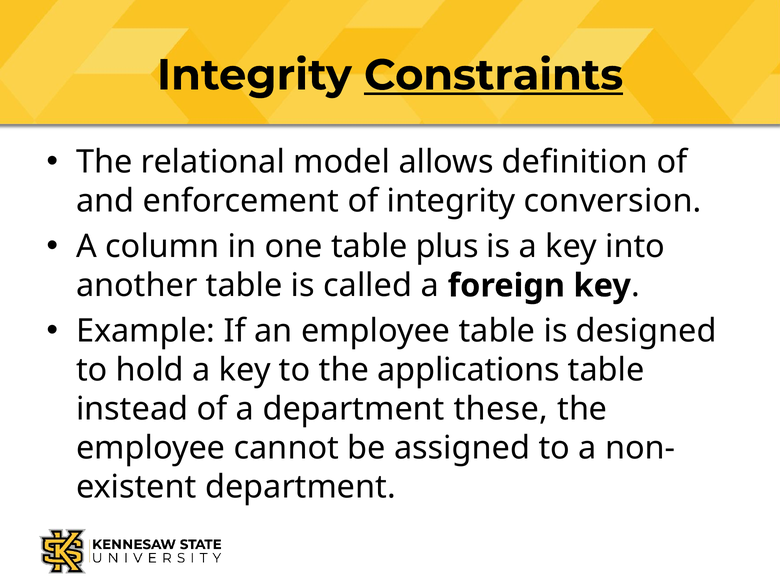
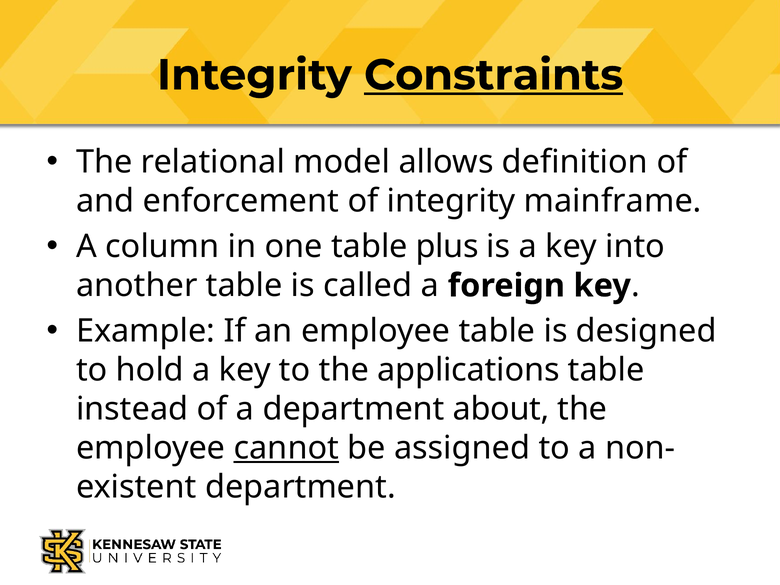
conversion: conversion -> mainframe (613, 201)
these: these -> about (501, 409)
cannot underline: none -> present (286, 448)
